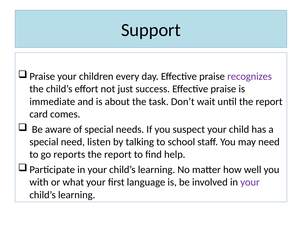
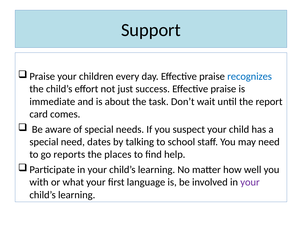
recognizes colour: purple -> blue (250, 77)
listen: listen -> dates (99, 142)
report: report -> places (118, 155)
